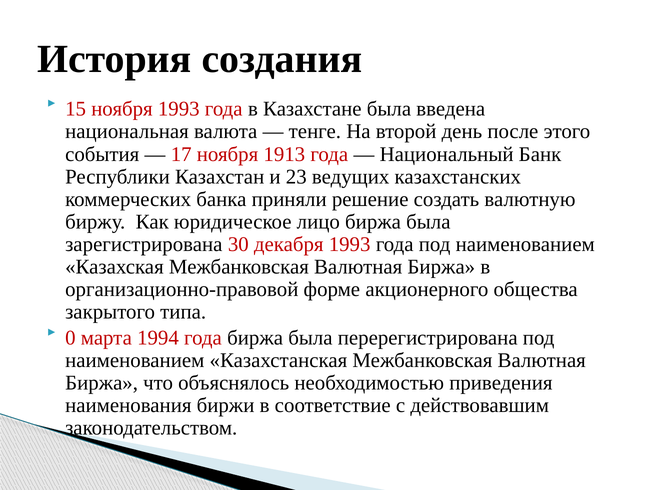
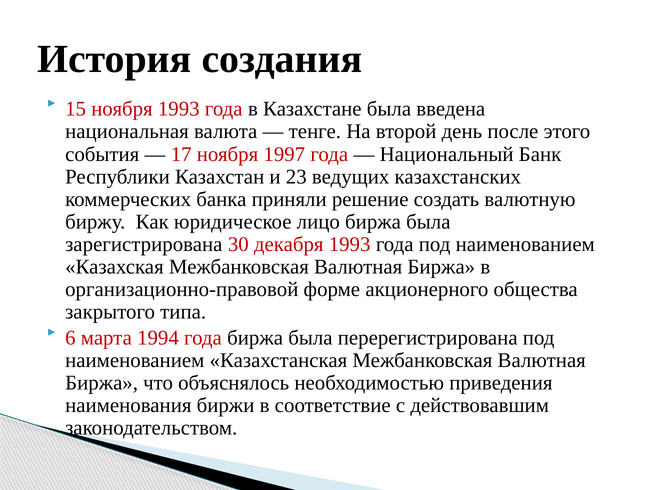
1913: 1913 -> 1997 (284, 154)
0: 0 -> 6 (70, 337)
